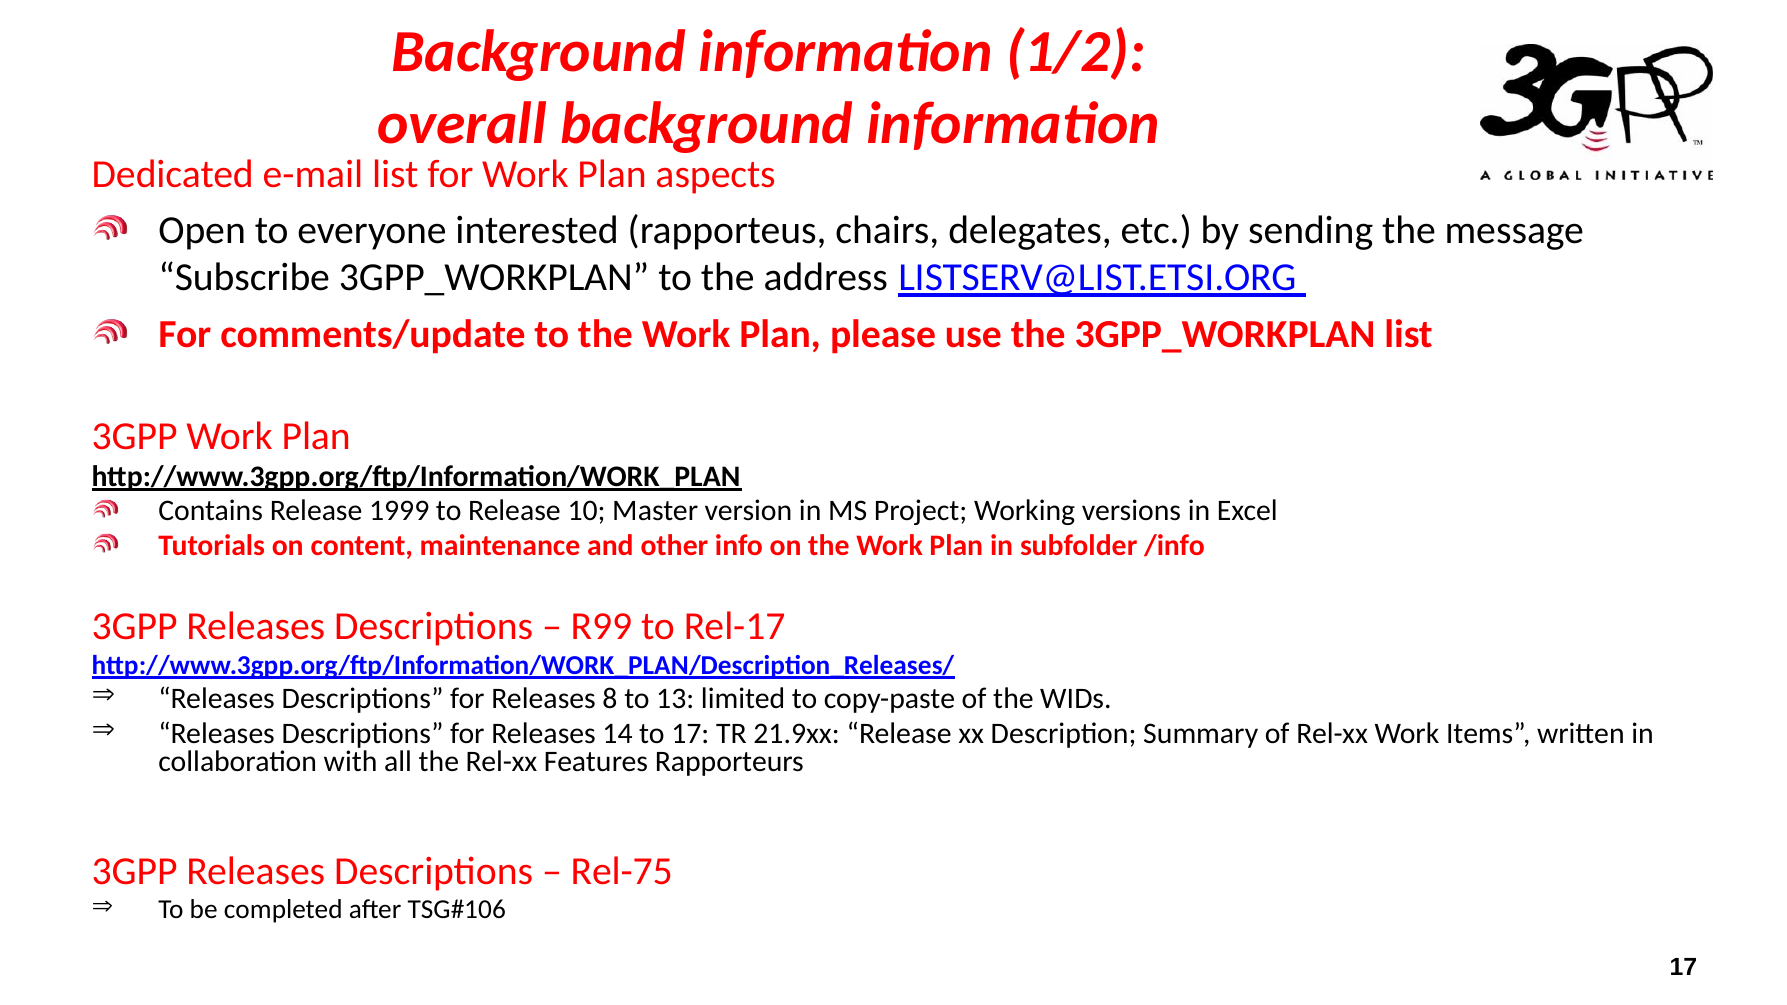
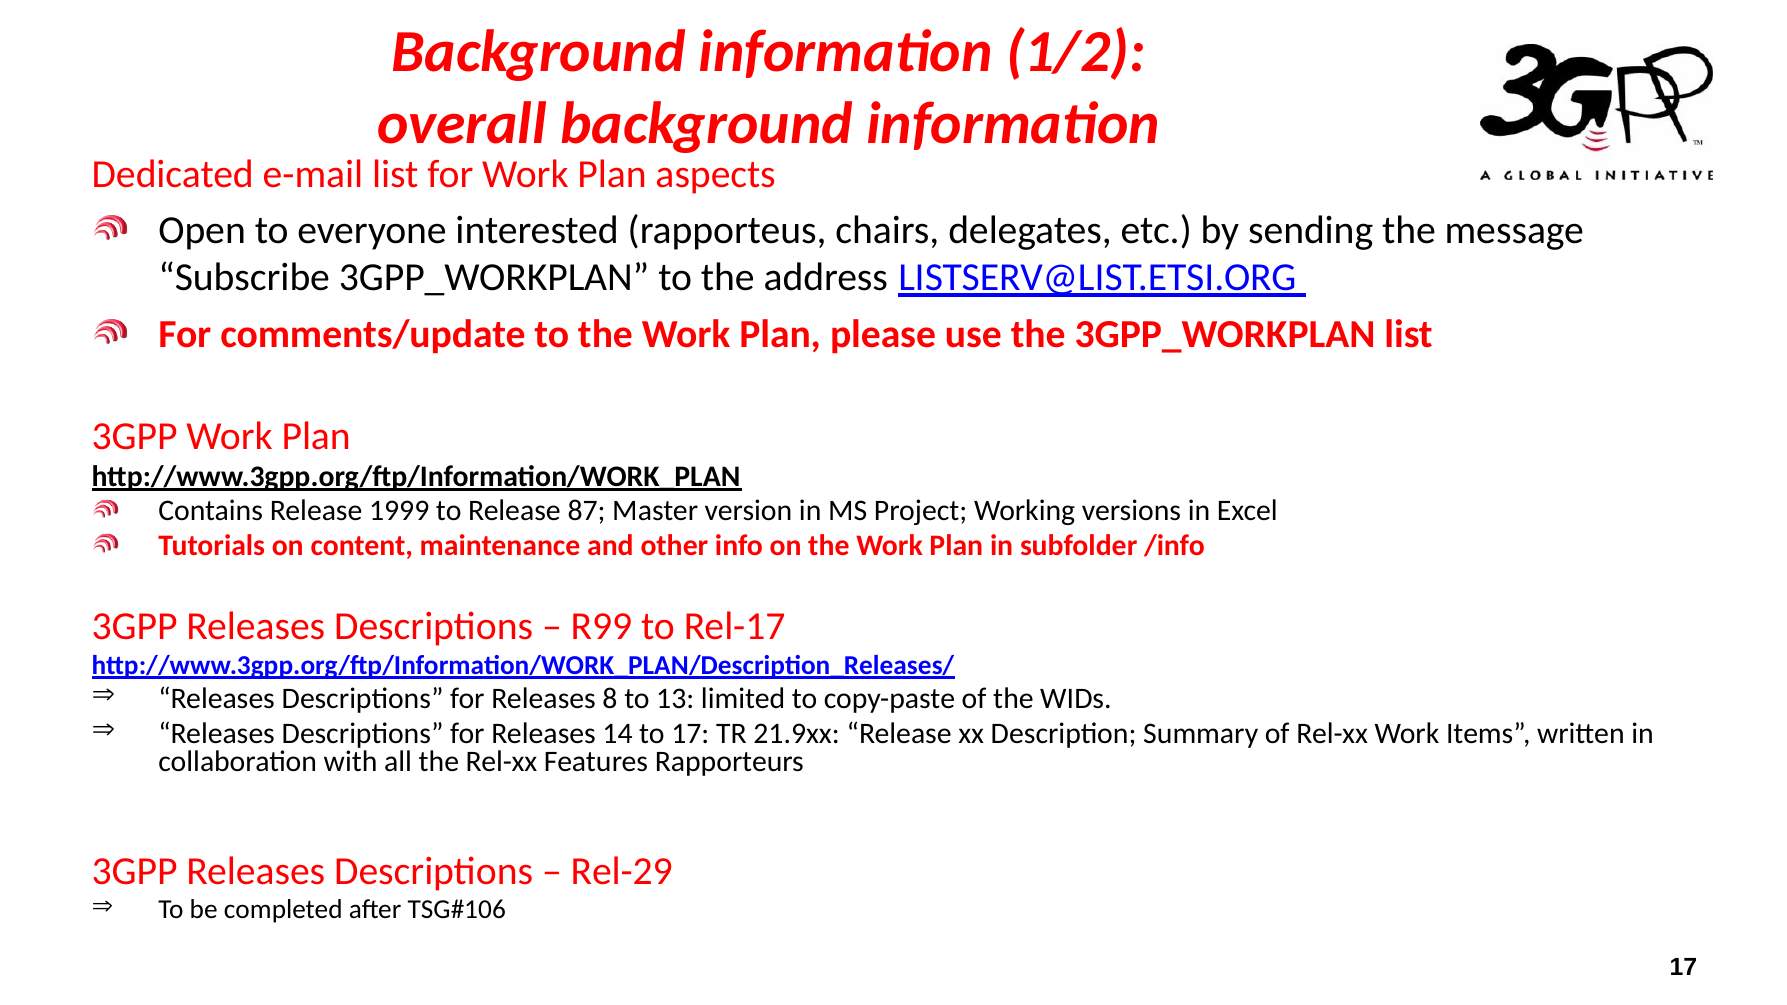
10: 10 -> 87 (587, 511)
Rel-75: Rel-75 -> Rel-29 (622, 872)
